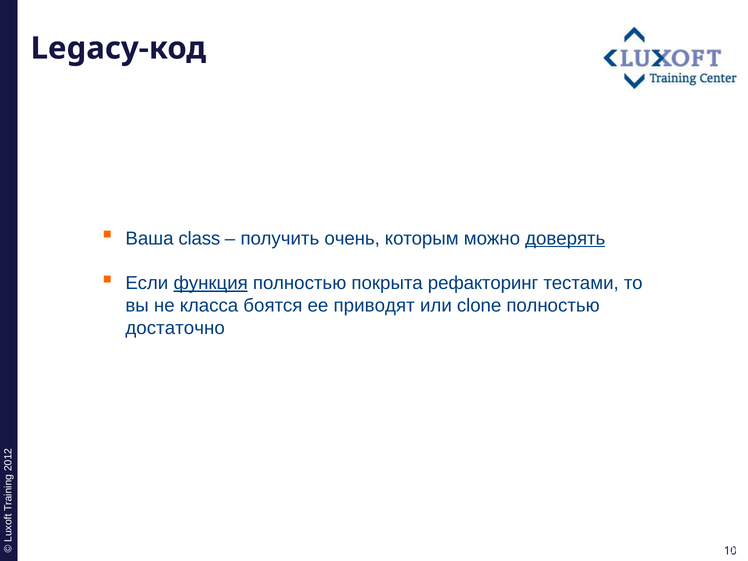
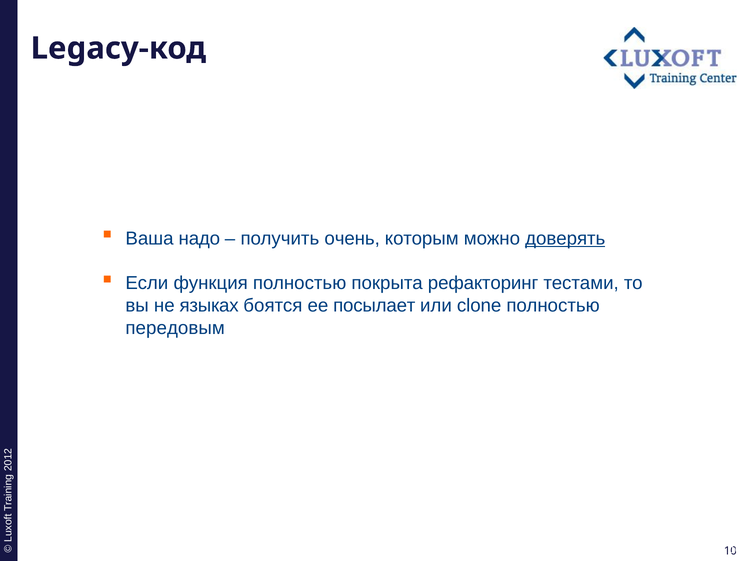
class: class -> надо (199, 238)
функция underline: present -> none (211, 283)
класса: класса -> языках (209, 306)
приводят: приводят -> посылает (374, 306)
достаточно: достаточно -> передовым (175, 328)
